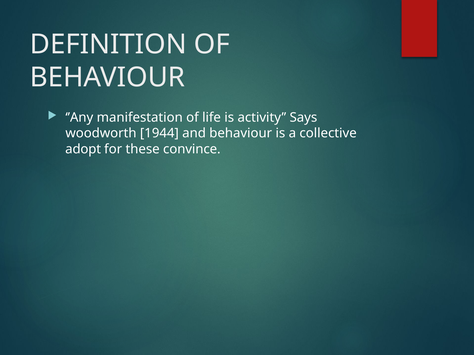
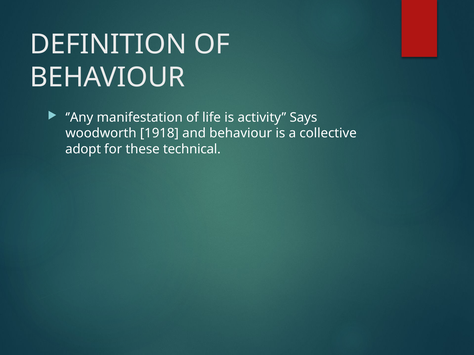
1944: 1944 -> 1918 (159, 133)
convince: convince -> technical (192, 149)
